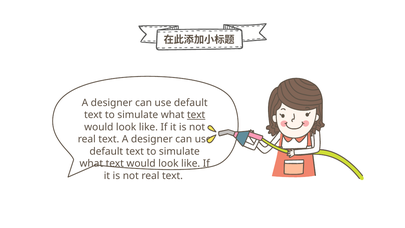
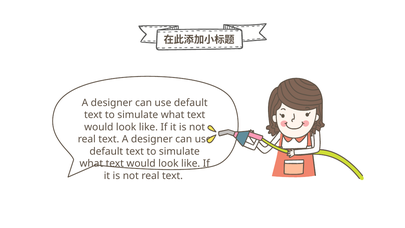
text underline: present -> none (196, 115)
